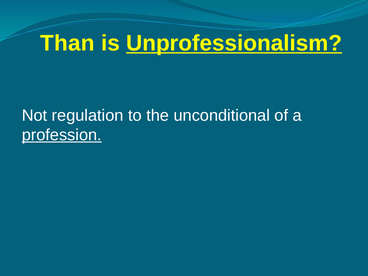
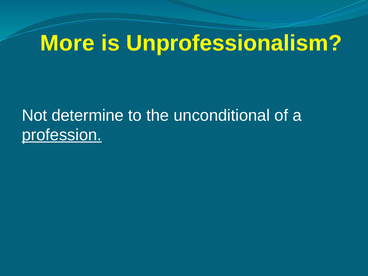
Than: Than -> More (67, 43)
Unprofessionalism underline: present -> none (234, 43)
regulation: regulation -> determine (88, 115)
